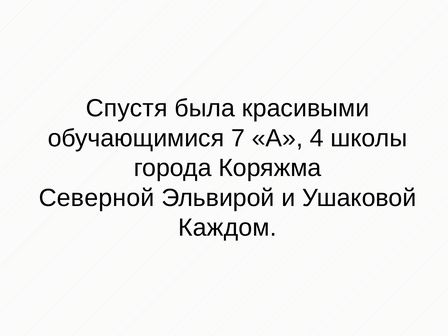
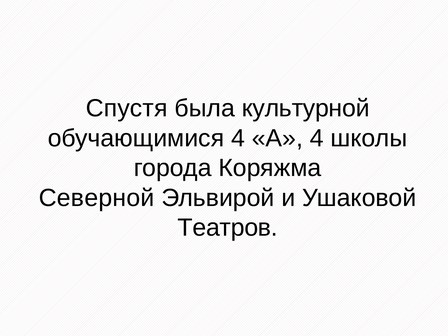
красивыми: красивыми -> культурной (306, 108)
обучающимися 7: 7 -> 4 (238, 138)
Каждом: Каждом -> Театров (228, 228)
